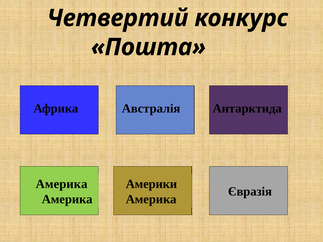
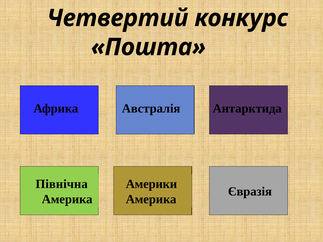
Америка: Америка -> Північна (62, 184)
